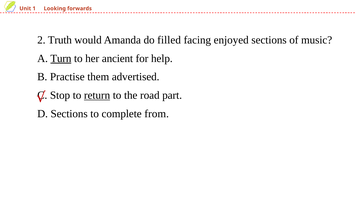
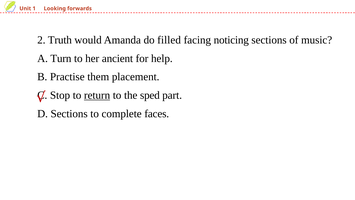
enjoyed: enjoyed -> noticing (231, 40)
Turn underline: present -> none (61, 58)
advertised: advertised -> placement (136, 77)
road: road -> sped (150, 95)
from: from -> faces (157, 114)
